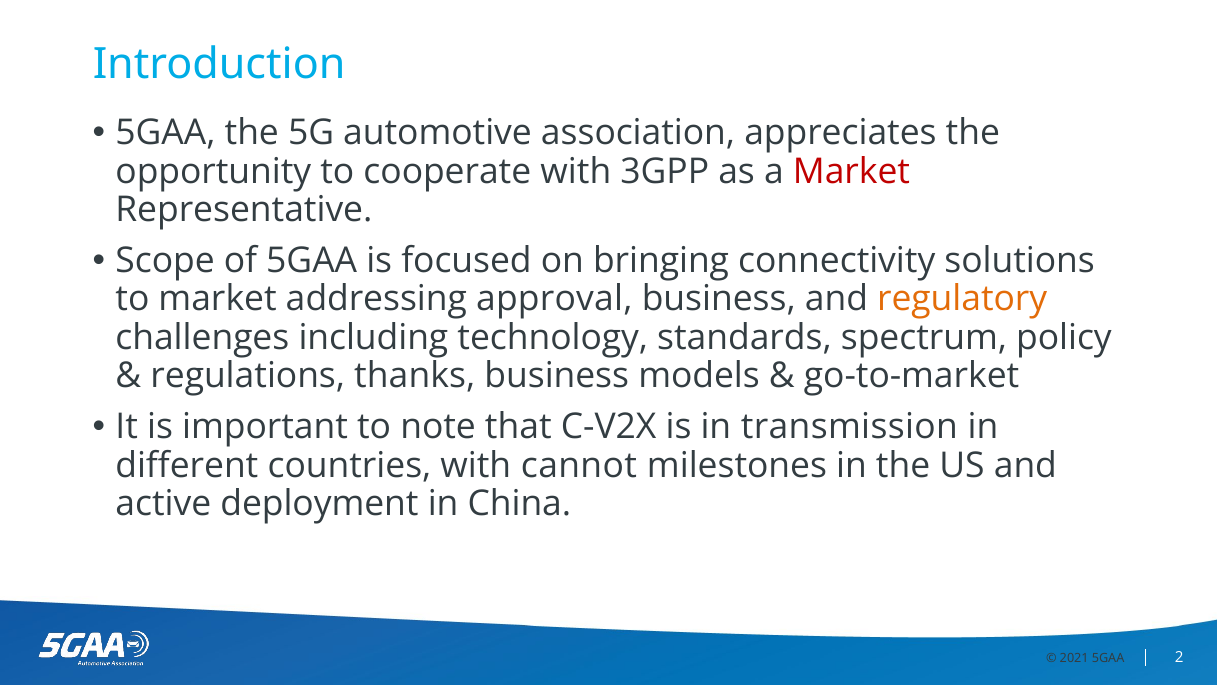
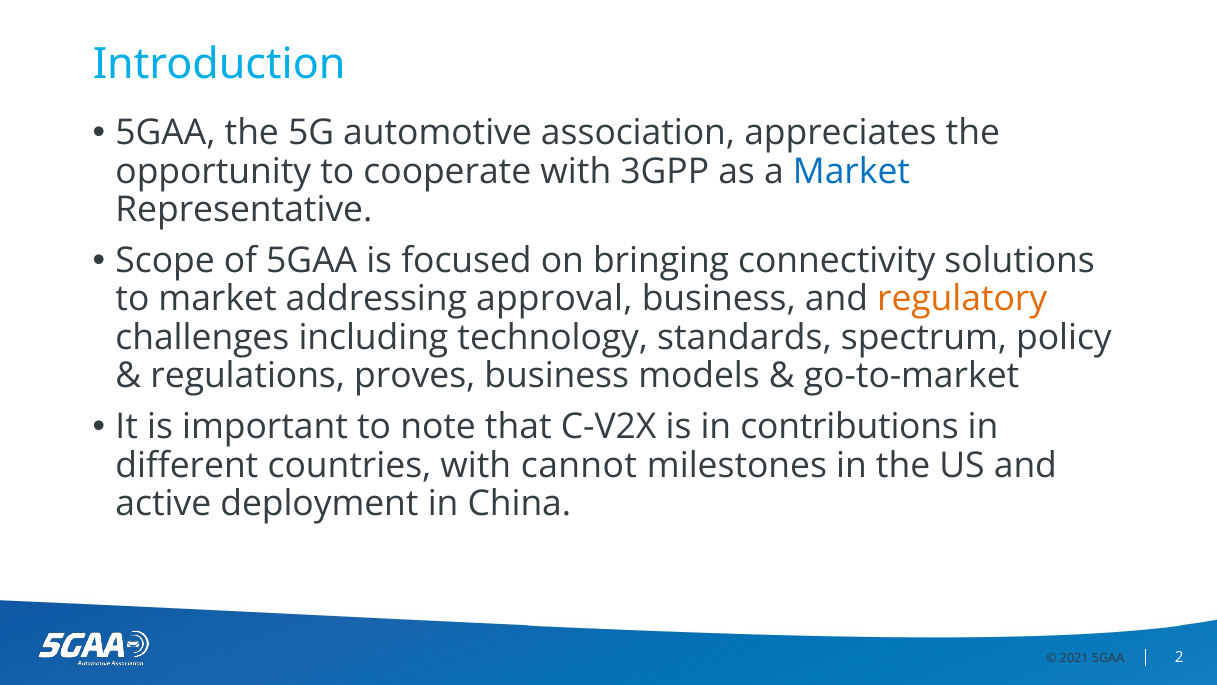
Market colour: red -> blue (852, 171)
thanks: thanks -> proves (415, 376)
transmission: transmission -> contributions (850, 427)
